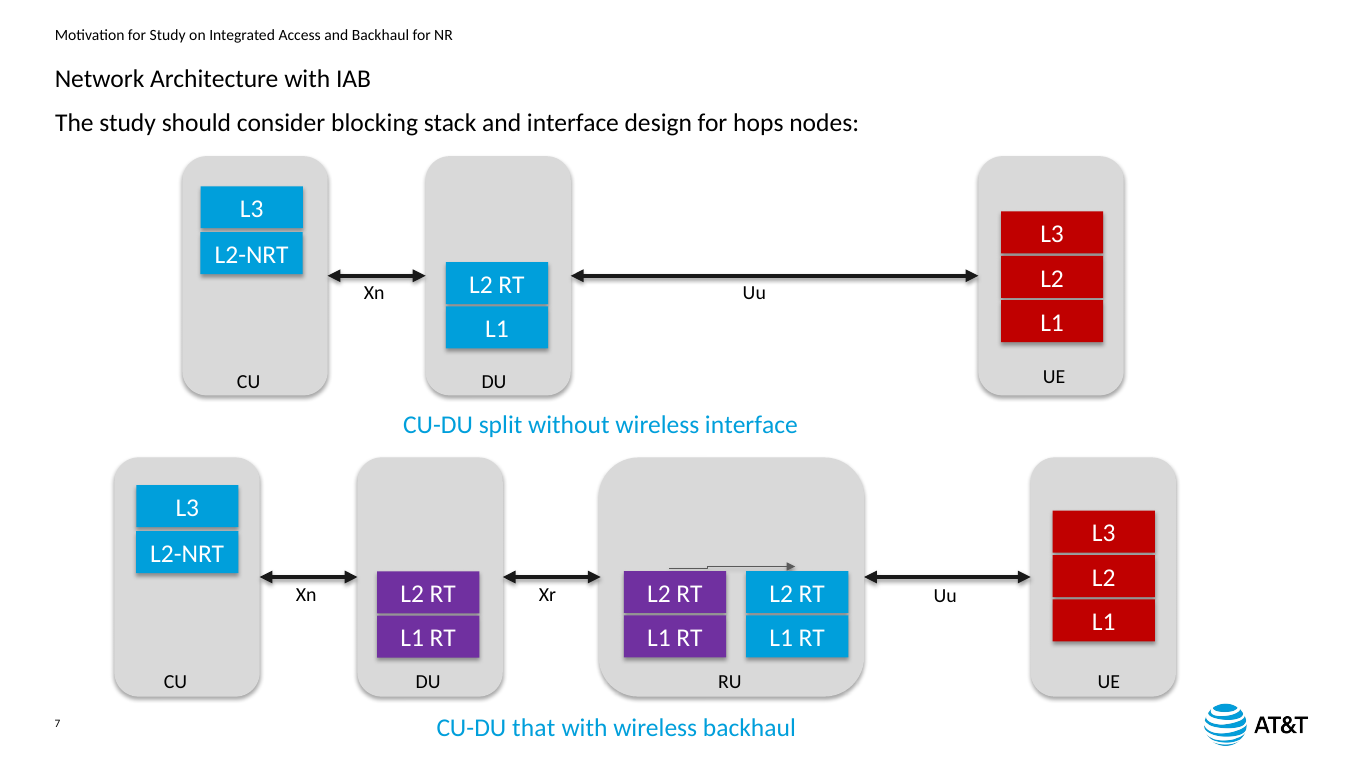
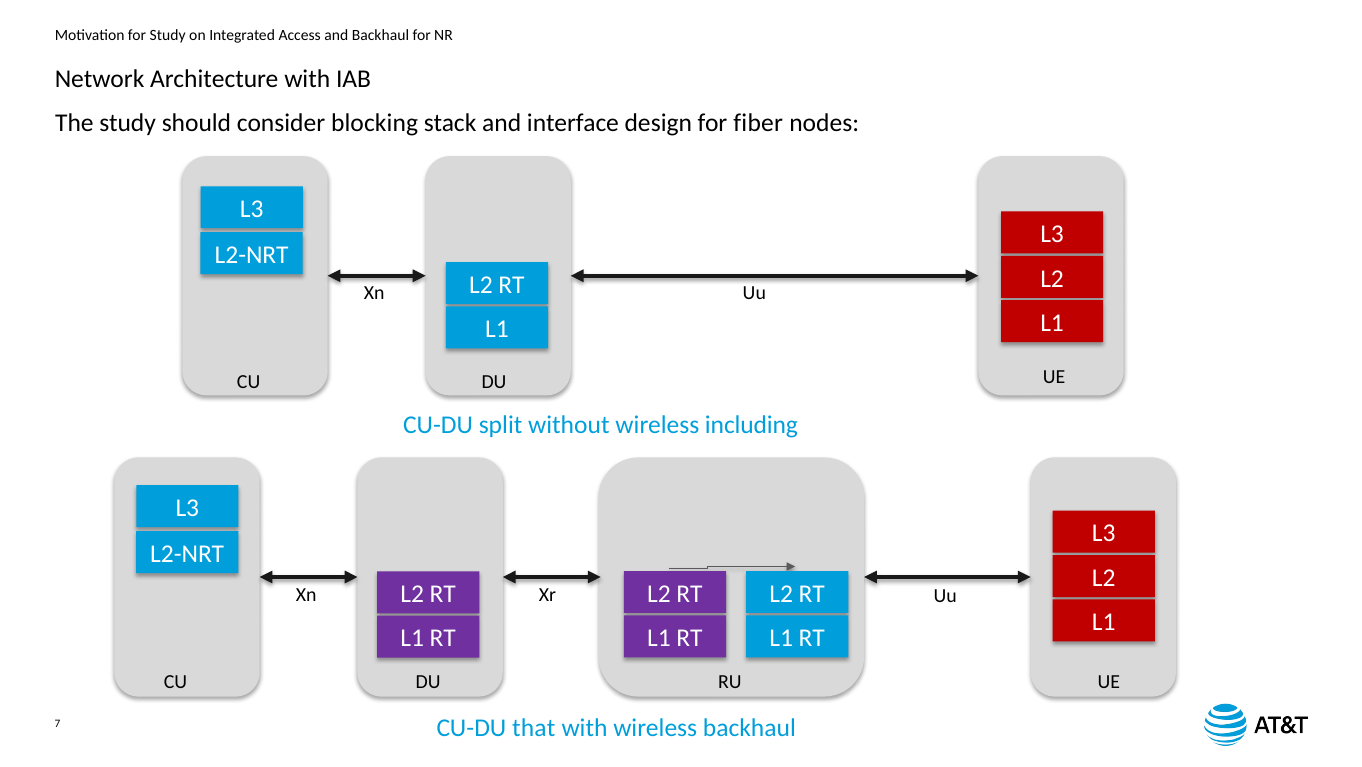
hops: hops -> fiber (758, 123)
wireless interface: interface -> including (751, 425)
